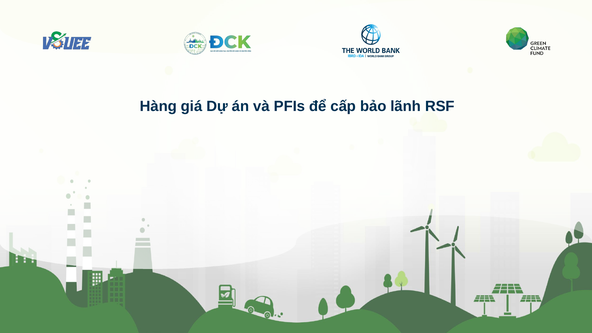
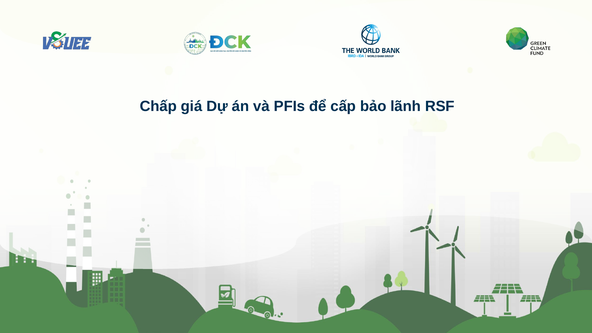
Hàng: Hàng -> Chấp (158, 106)
